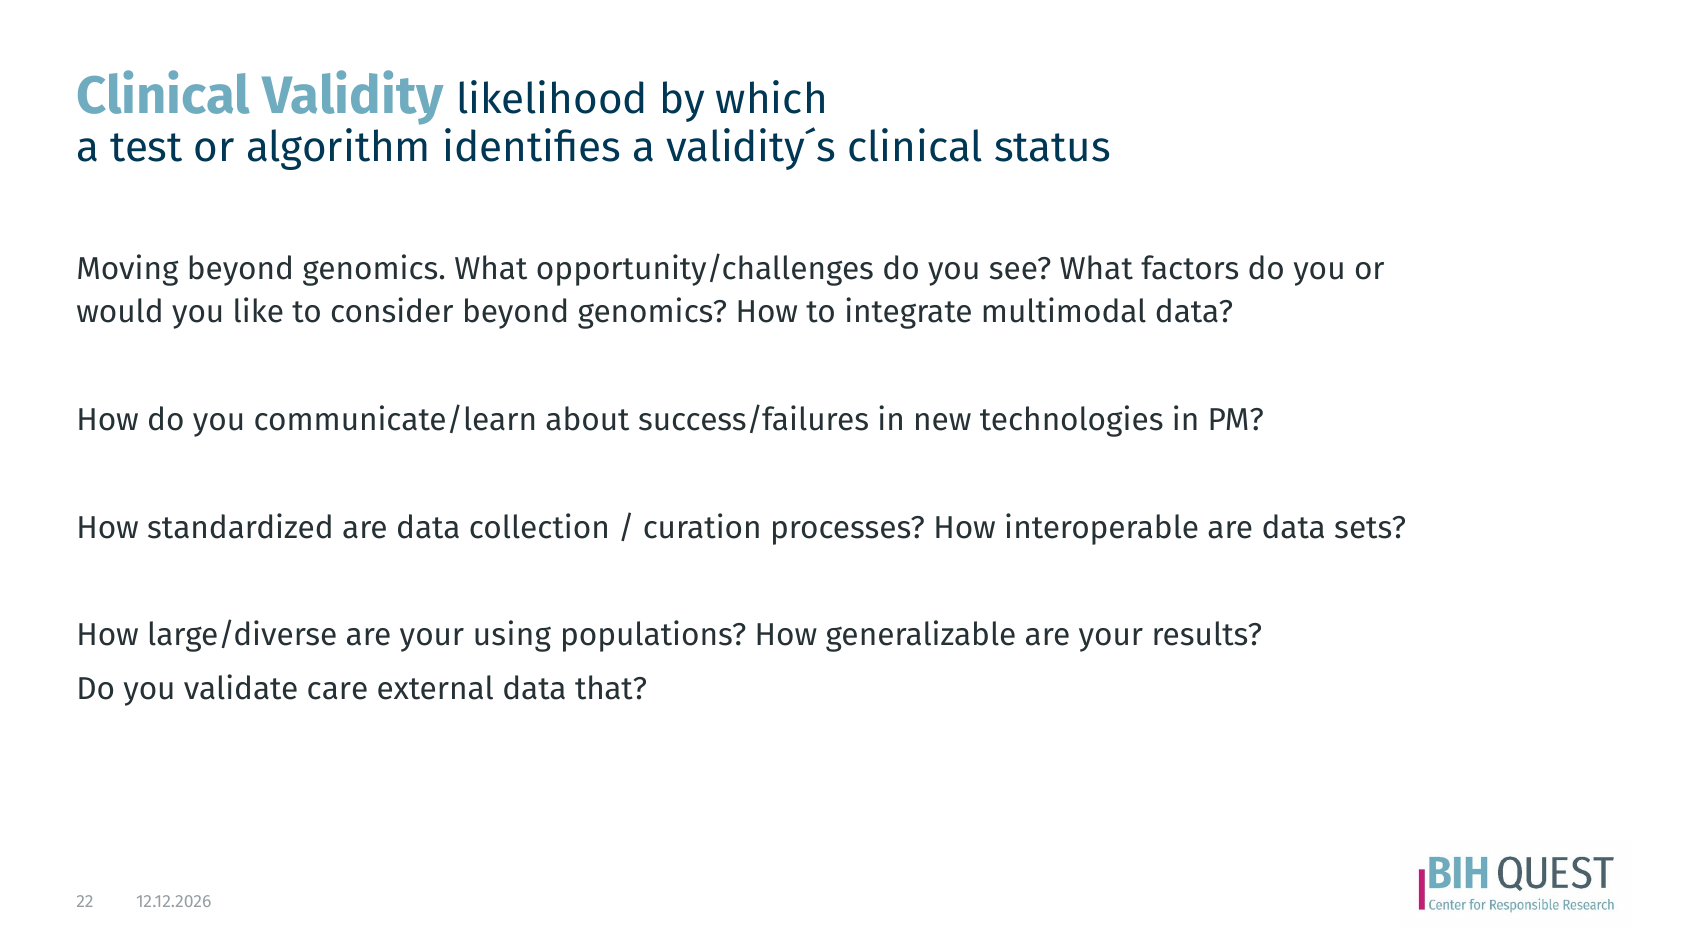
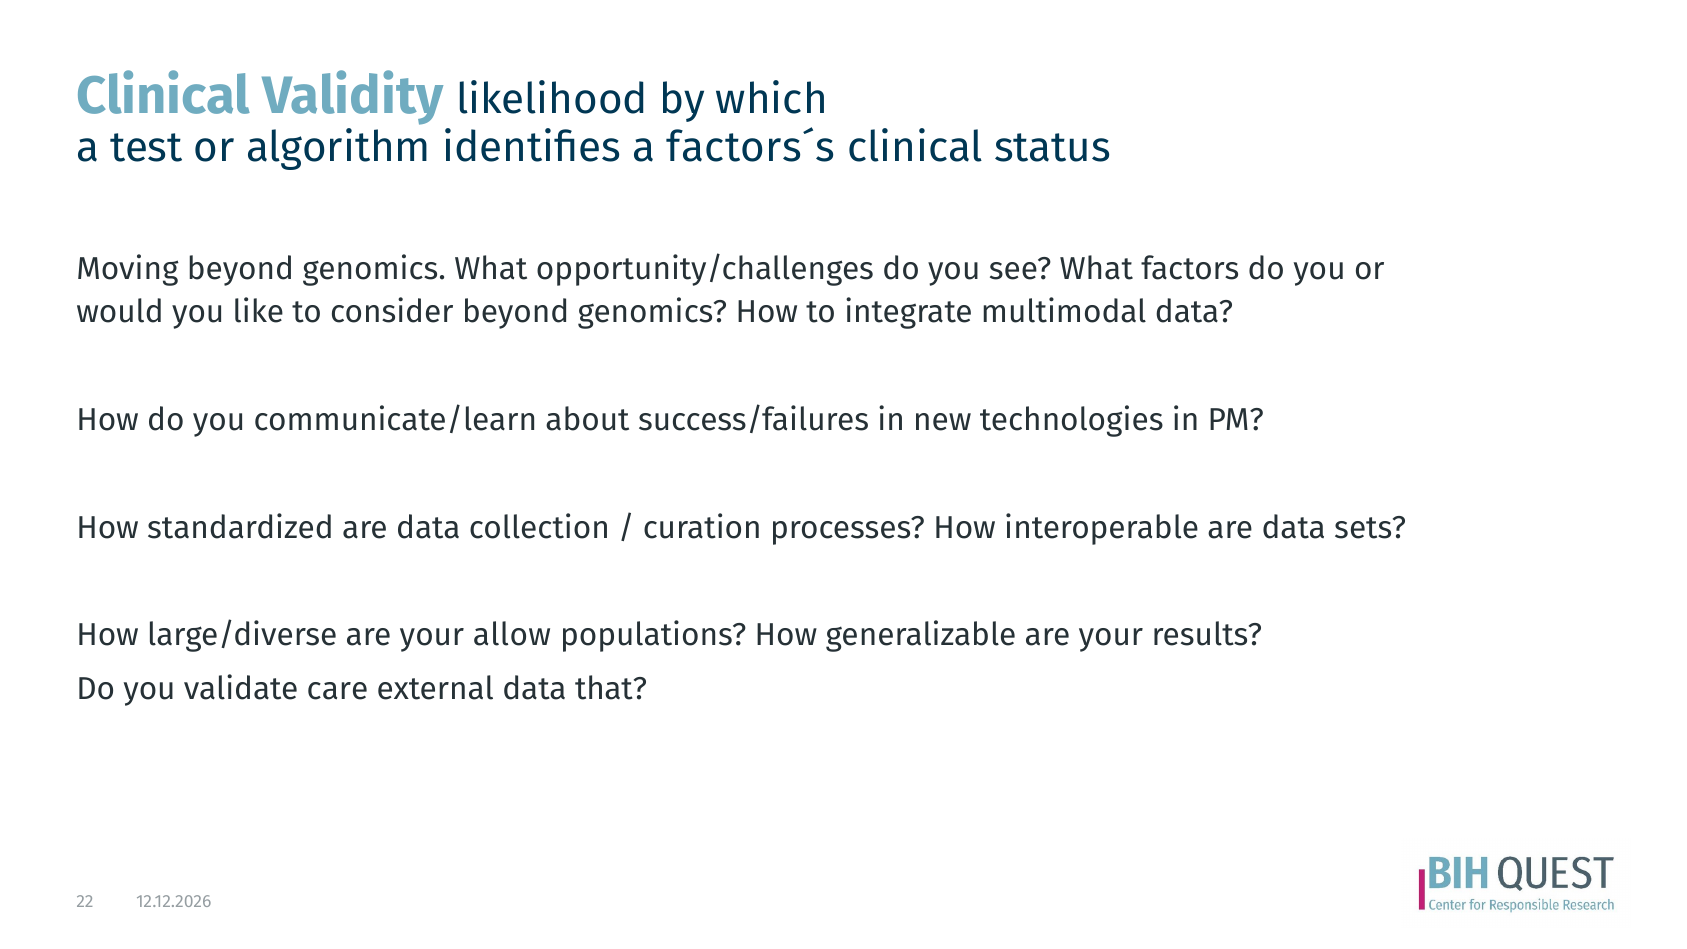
validity´s: validity´s -> factors´s (751, 148)
using: using -> allow (512, 635)
